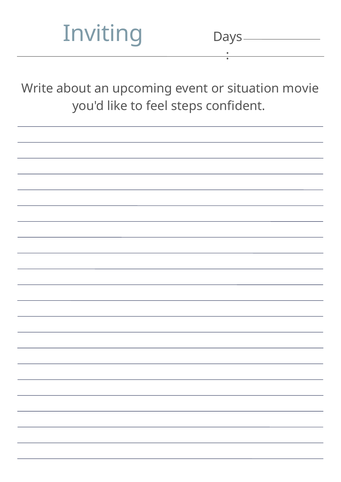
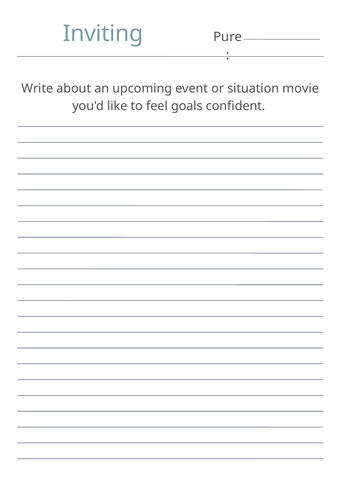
Days: Days -> Pure (228, 37)
steps: steps -> goals (187, 106)
